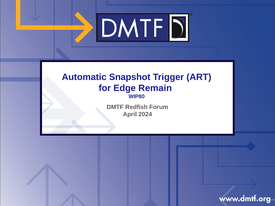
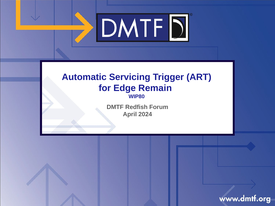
Snapshot: Snapshot -> Servicing (130, 77)
